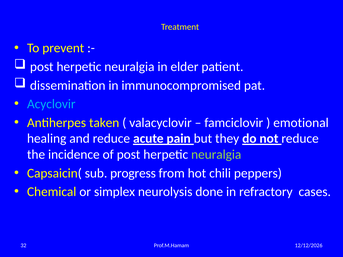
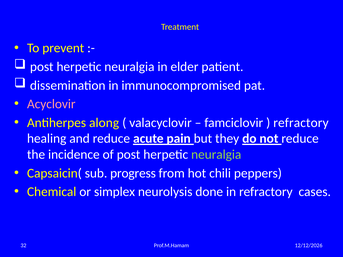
Acyclovir colour: light blue -> pink (51, 104)
taken: taken -> along (104, 123)
emotional: emotional -> refractory (301, 123)
